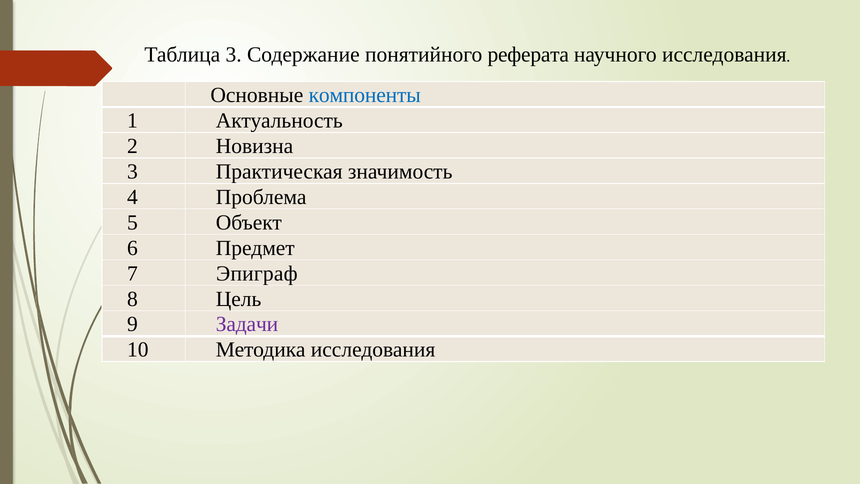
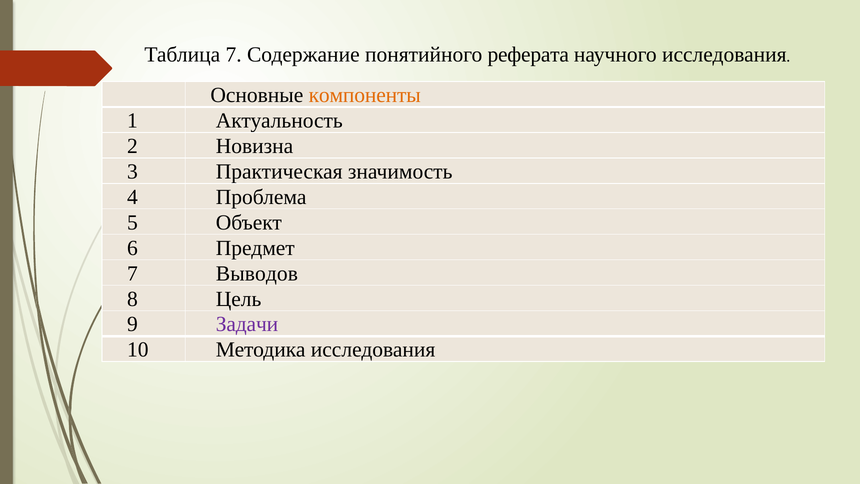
Таблица 3: 3 -> 7 (234, 55)
компоненты colour: blue -> orange (365, 95)
Эпиграф: Эпиграф -> Выводов (257, 273)
